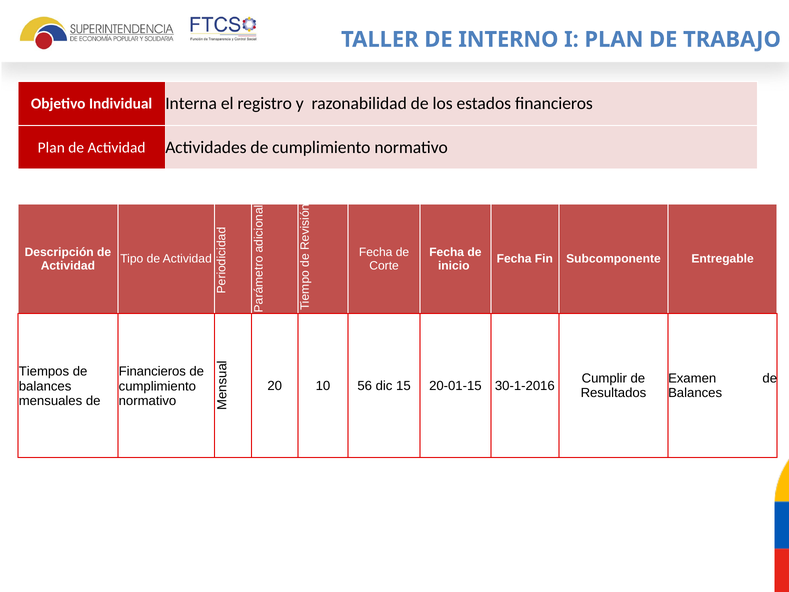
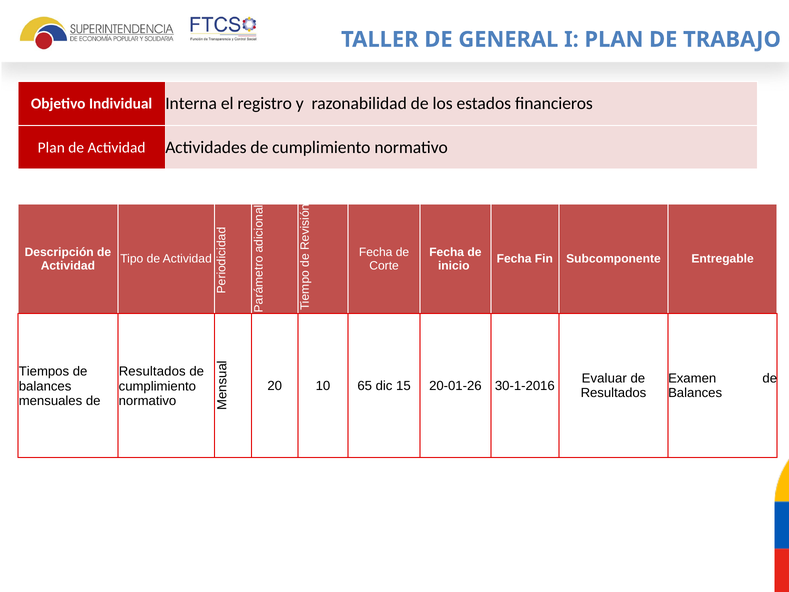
INTERNO: INTERNO -> GENERAL (508, 40)
Financieros: Financieros -> Resultados (152, 371)
Cumplir: Cumplir -> Evaluar (604, 378)
56: 56 -> 65 (365, 386)
20-01-15: 20-01-15 -> 20-01-26 (455, 386)
